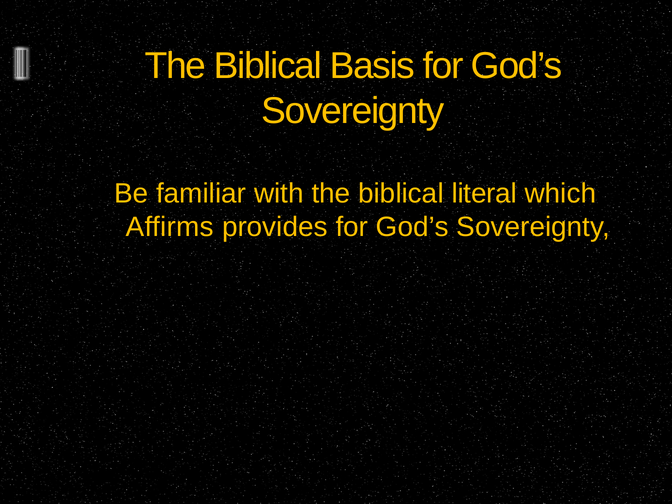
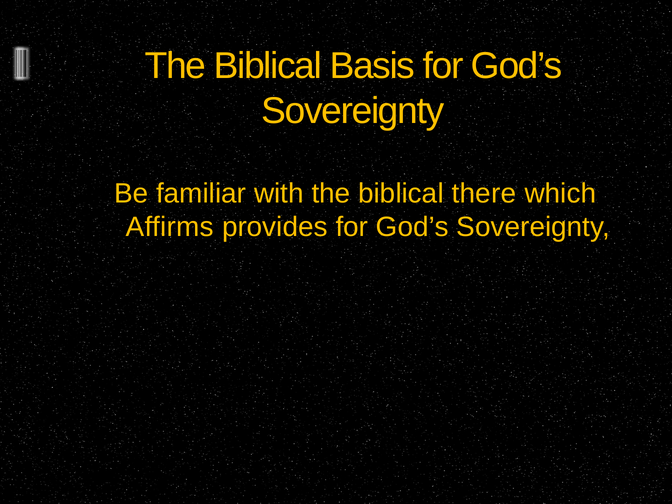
literal: literal -> there (484, 193)
